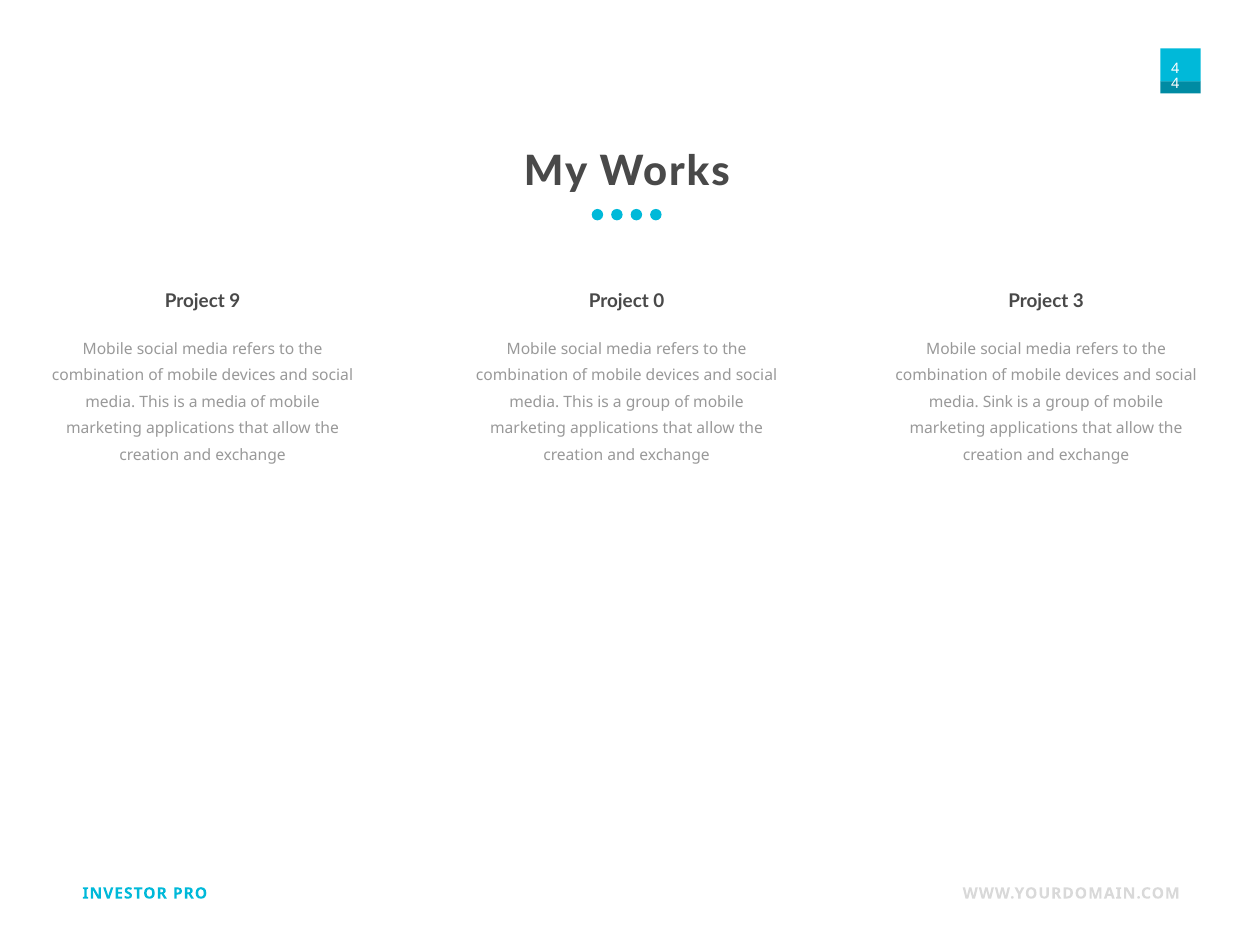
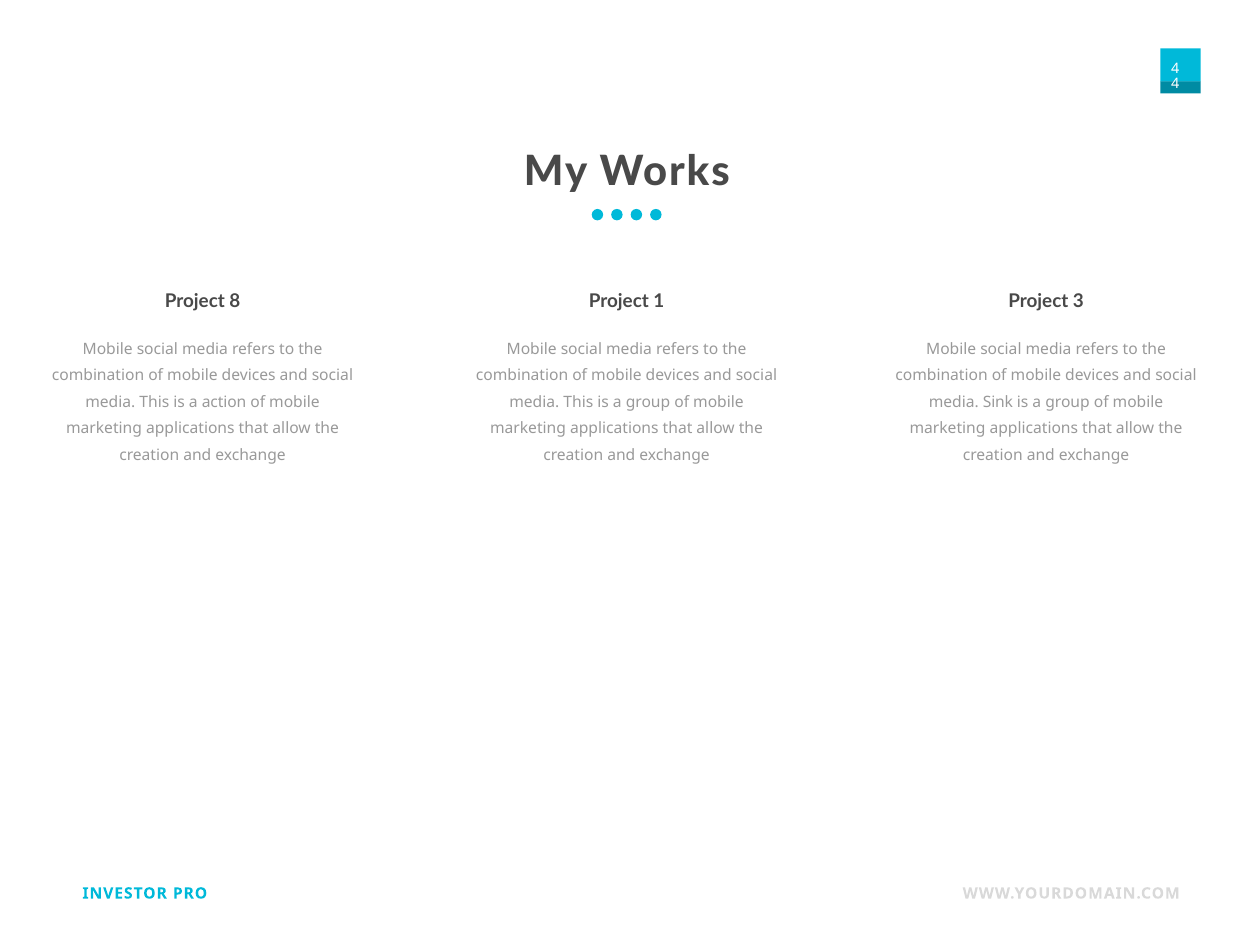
9: 9 -> 8 (235, 301)
0: 0 -> 1 (659, 301)
a media: media -> action (224, 402)
